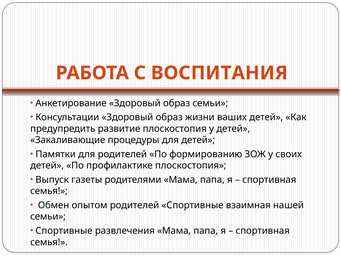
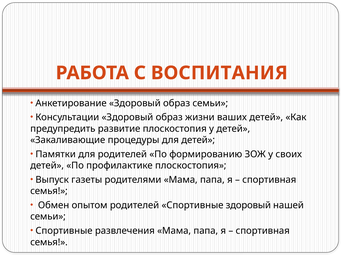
Спортивные взаимная: взаимная -> здоровый (248, 205)
